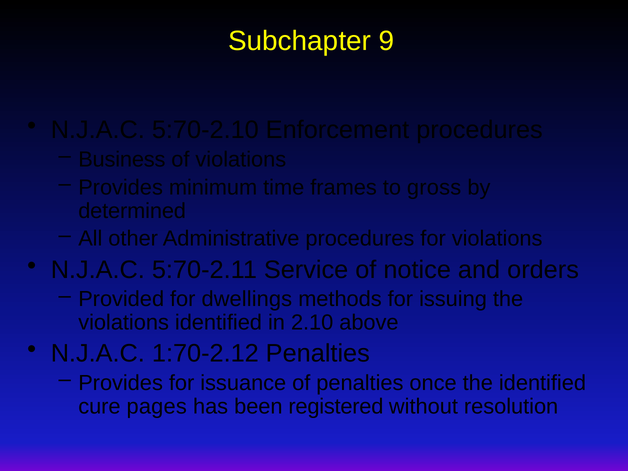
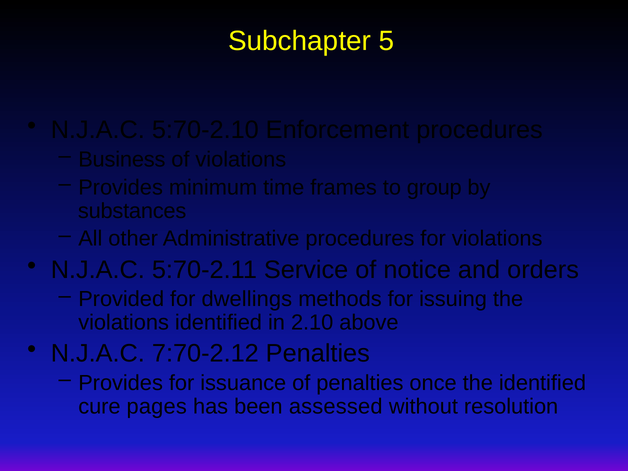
9: 9 -> 5 (387, 41)
gross: gross -> group (434, 187)
determined: determined -> substances (132, 211)
1:70-2.12: 1:70-2.12 -> 7:70-2.12 (205, 353)
registered: registered -> assessed (336, 406)
